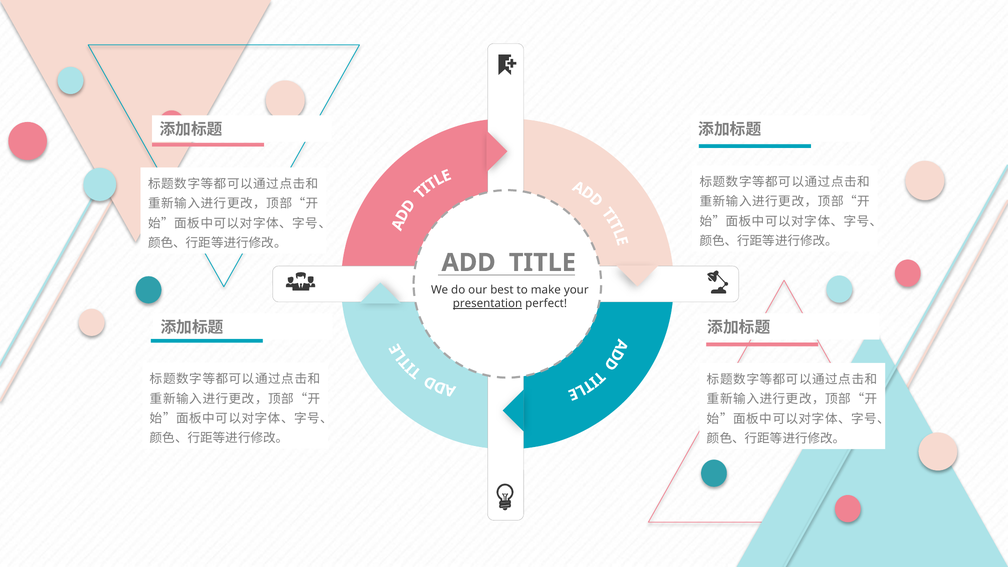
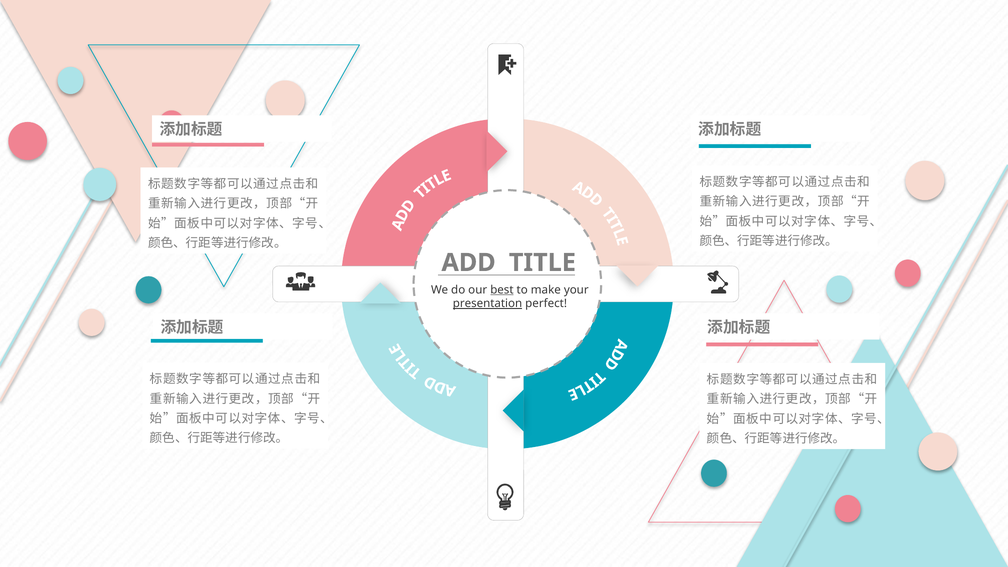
best underline: none -> present (502, 290)
